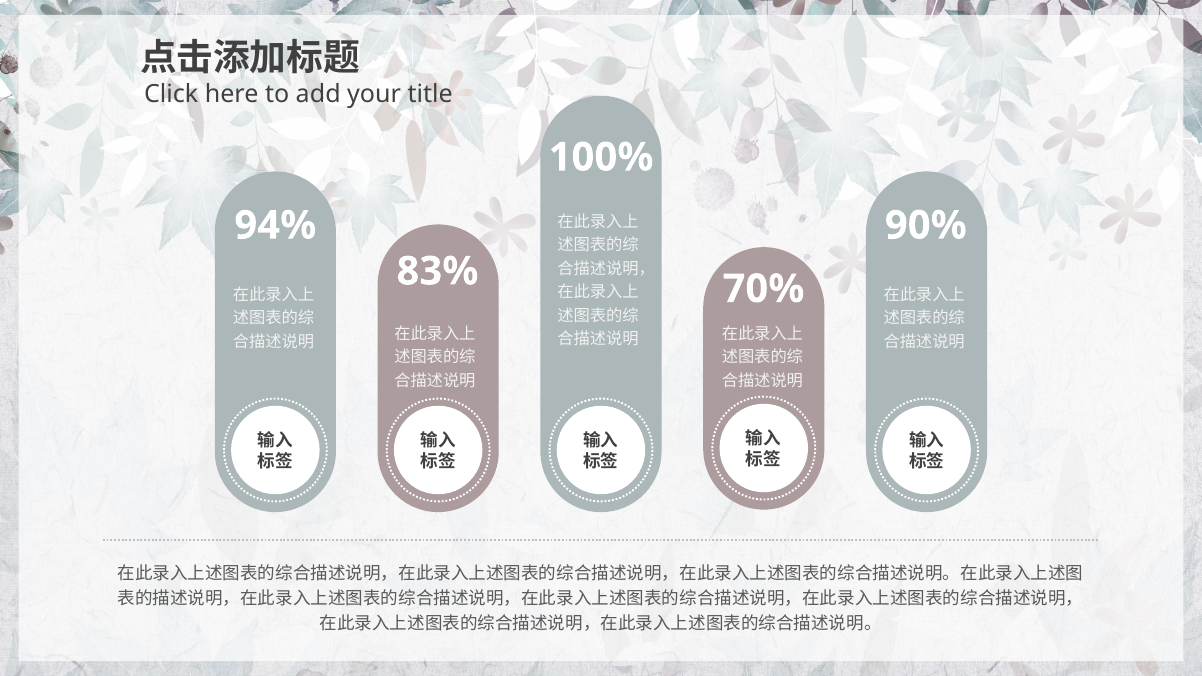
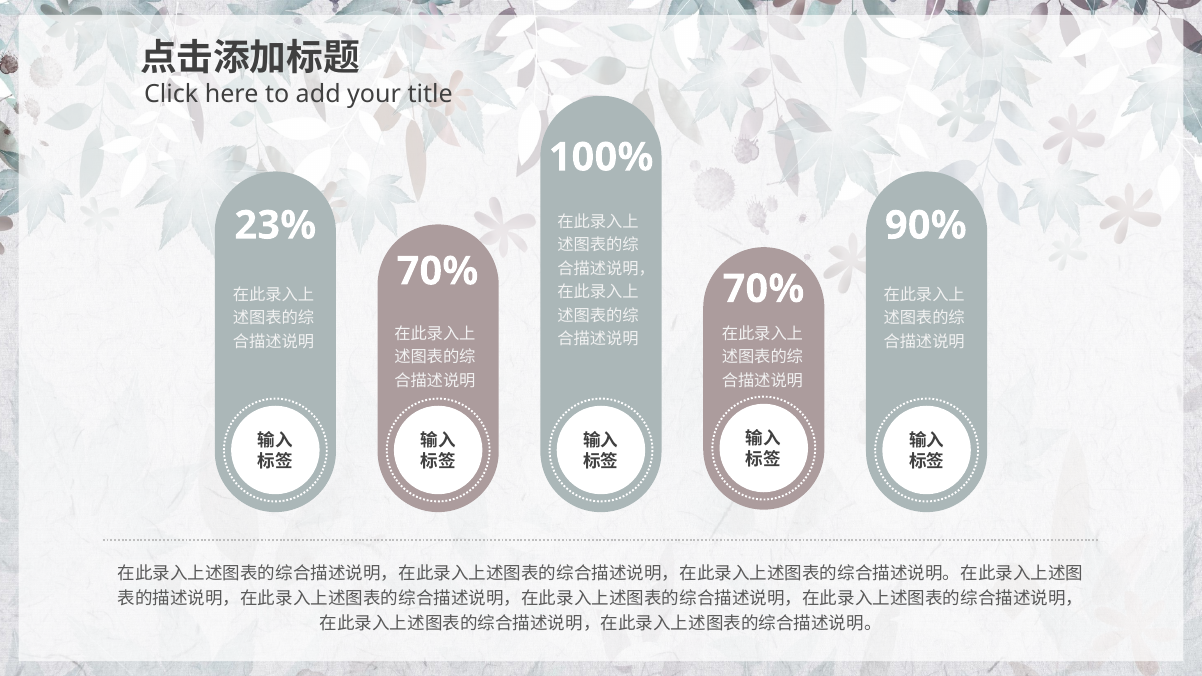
94%: 94% -> 23% (275, 225)
83%: 83% -> 70% (437, 271)
